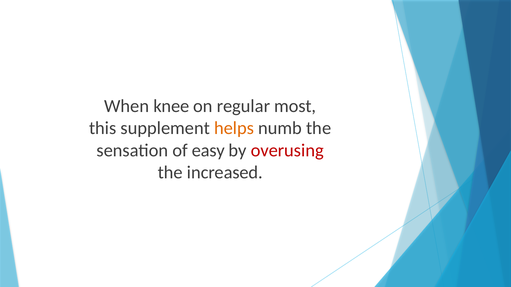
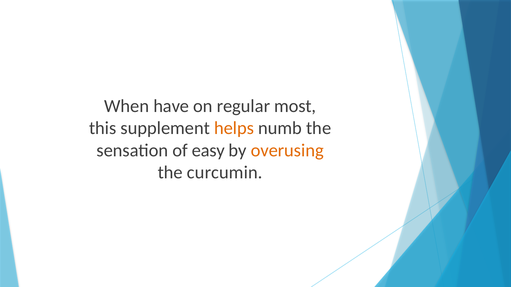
knee: knee -> have (171, 106)
overusing colour: red -> orange (287, 151)
increased: increased -> curcumin (225, 173)
